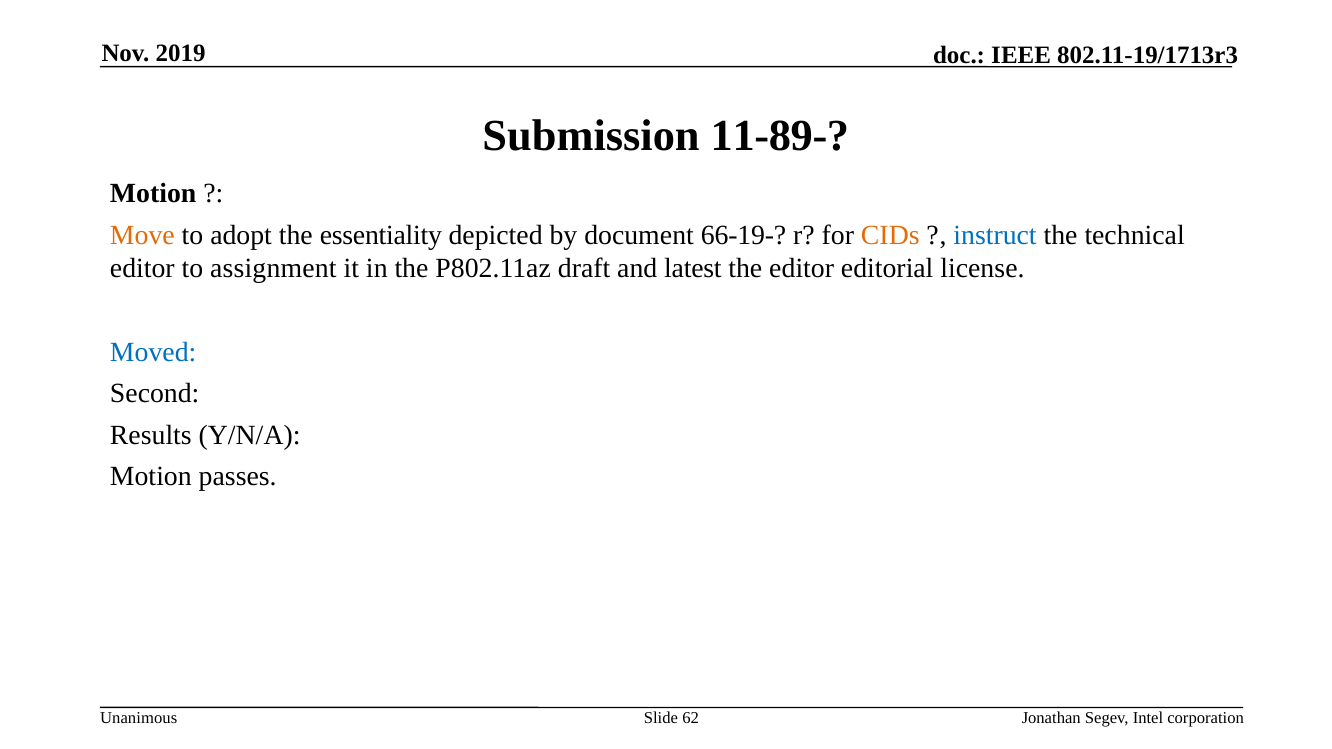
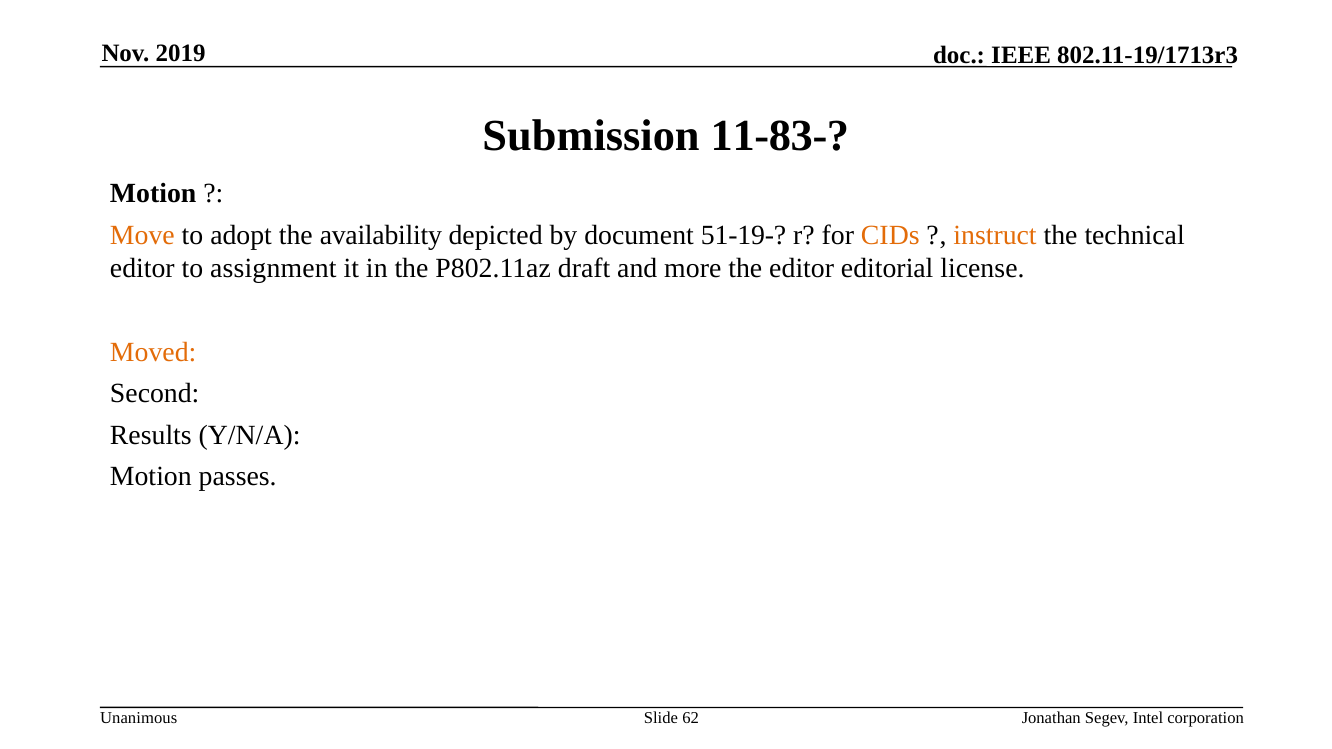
11-89-: 11-89- -> 11-83- (780, 136)
essentiality: essentiality -> availability (381, 235)
66-19-: 66-19- -> 51-19- (744, 235)
instruct colour: blue -> orange (995, 235)
latest: latest -> more (693, 269)
Moved colour: blue -> orange (153, 352)
